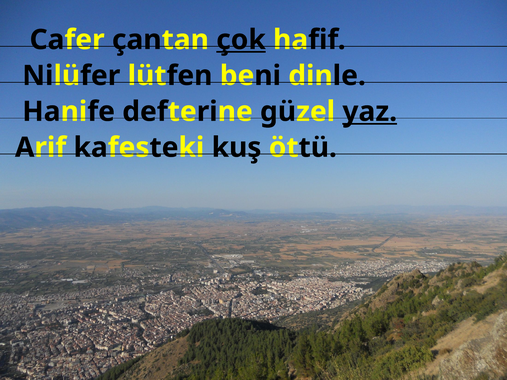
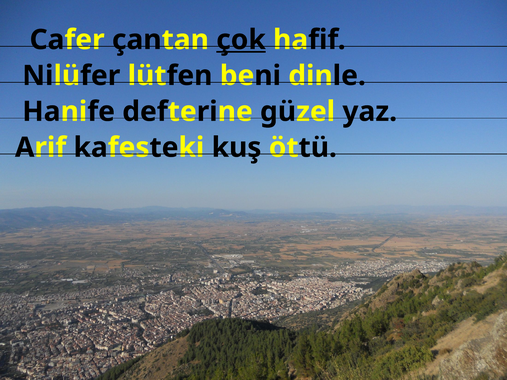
yaz underline: present -> none (370, 112)
